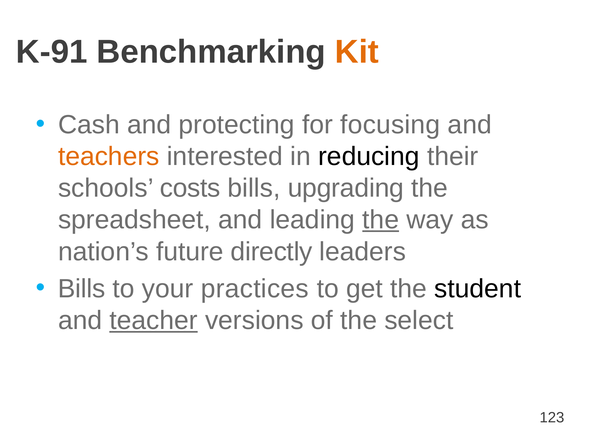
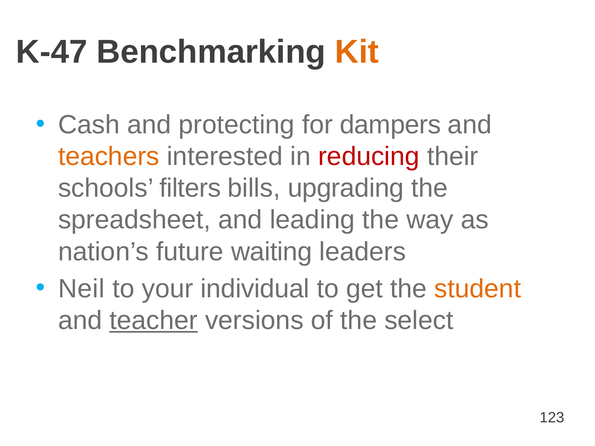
K-91: K-91 -> K-47 (52, 52)
focusing: focusing -> dampers (390, 125)
reducing colour: black -> red (369, 157)
costs: costs -> filters (190, 188)
the underline: present -> none (381, 220)
directly: directly -> waiting (272, 252)
Bills: Bills -> Neil (81, 289)
practices: practices -> individual (255, 289)
student colour: black -> orange (478, 289)
